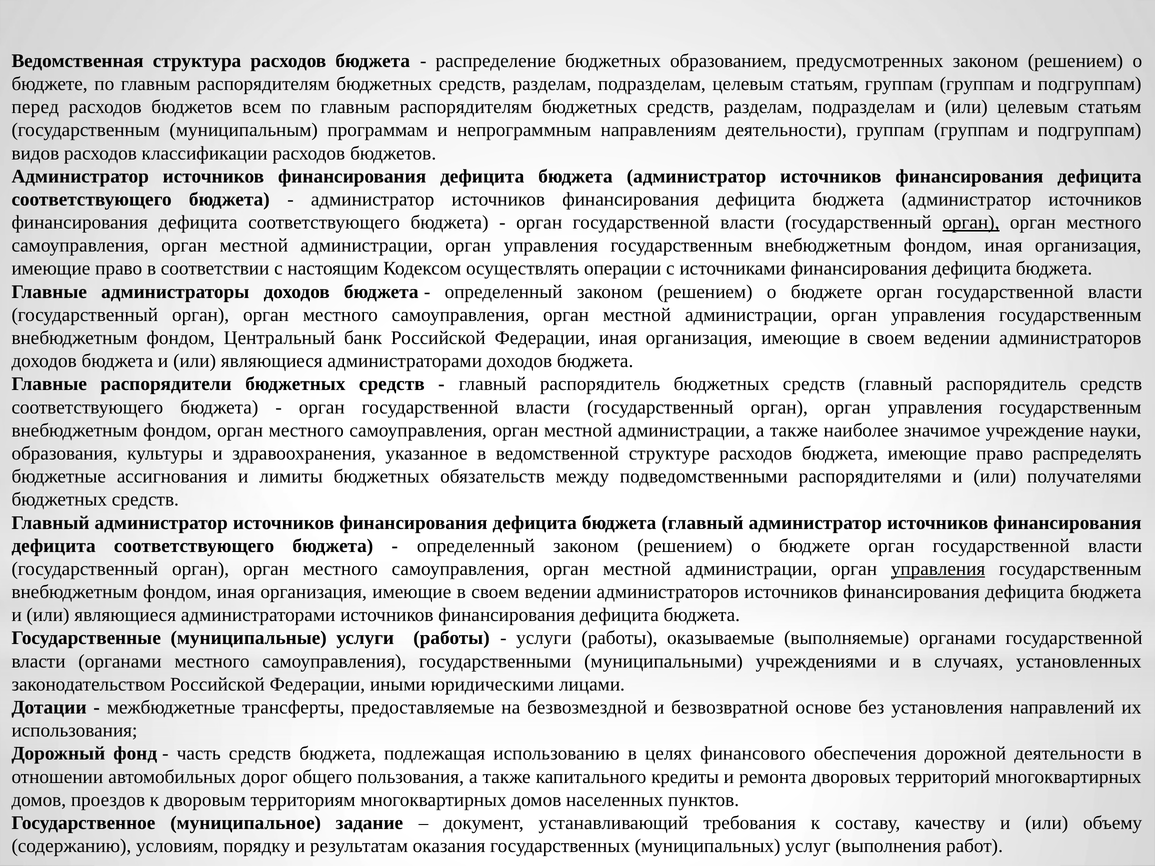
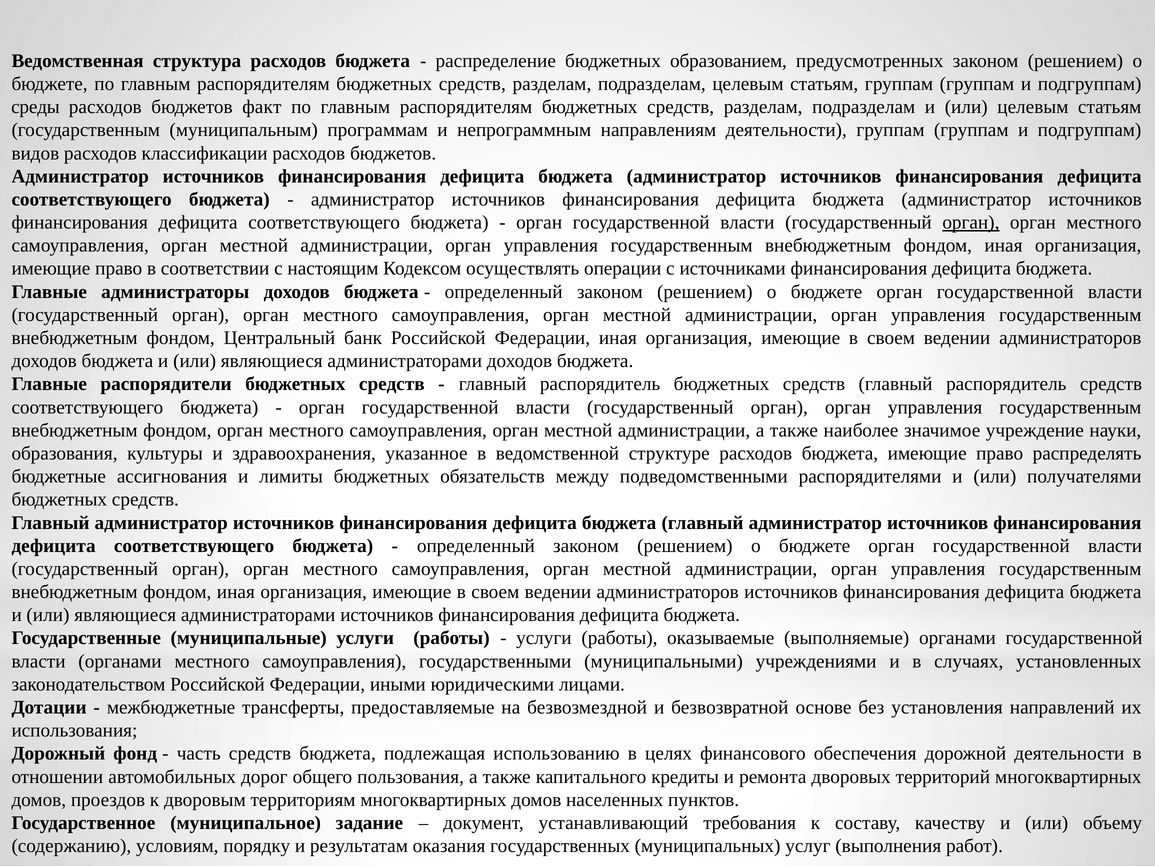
перед: перед -> среды (35, 107)
всем: всем -> факт (262, 107)
управления underline: present -> none (938, 569)
